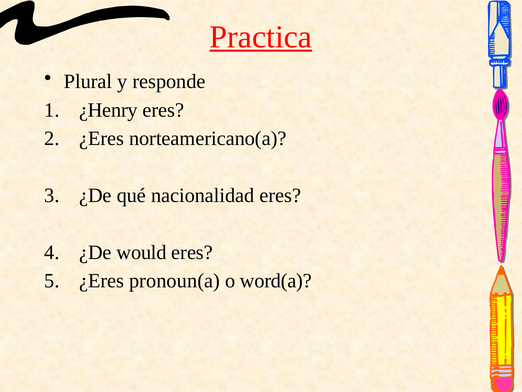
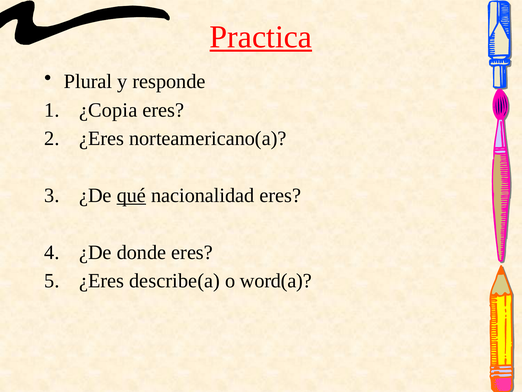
¿Henry: ¿Henry -> ¿Copia (108, 110)
qué underline: none -> present (131, 195)
would: would -> donde (141, 252)
pronoun(a: pronoun(a -> describe(a (175, 281)
